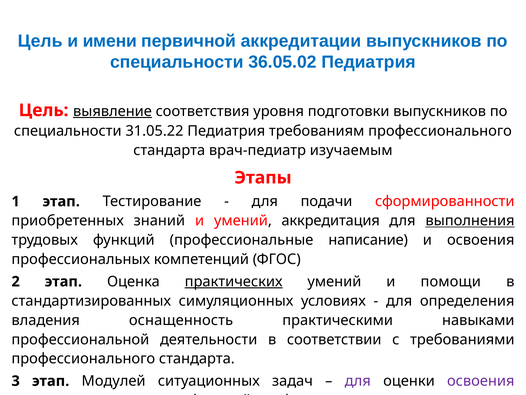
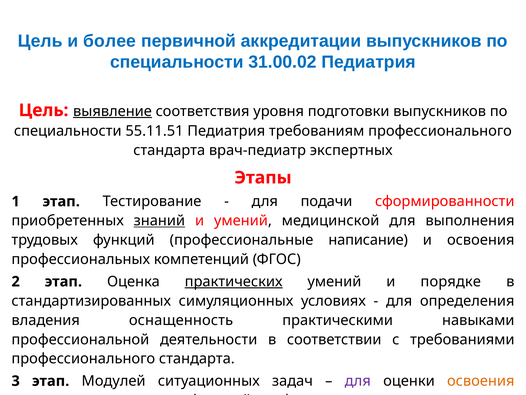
имени: имени -> более (110, 41)
36.05.02: 36.05.02 -> 31.00.02 (282, 62)
31.05.22: 31.05.22 -> 55.11.51 (154, 131)
изучаемым: изучаемым -> экспертных (351, 150)
знаний underline: none -> present (159, 220)
аккредитация: аккредитация -> медицинской (331, 220)
выполнения underline: present -> none (470, 220)
помощи: помощи -> порядке (451, 281)
освоения colour: purple -> orange (481, 381)
